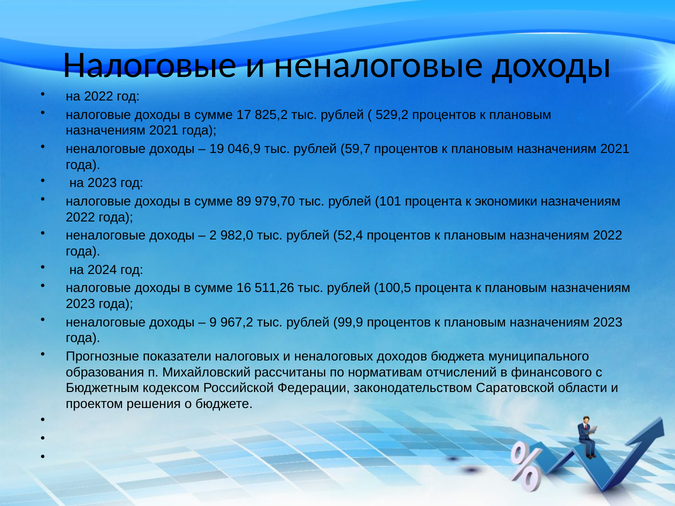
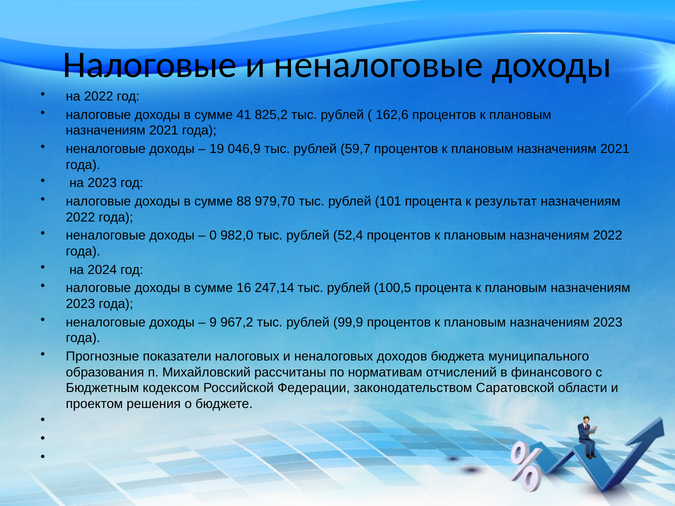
17: 17 -> 41 (244, 115)
529,2: 529,2 -> 162,6 (392, 115)
89: 89 -> 88 (244, 202)
экономики: экономики -> результат (506, 202)
2: 2 -> 0 (213, 236)
511,26: 511,26 -> 247,14 (274, 288)
